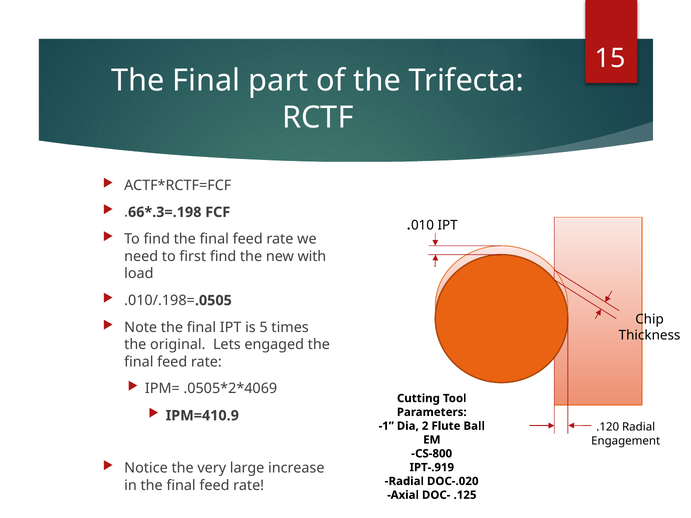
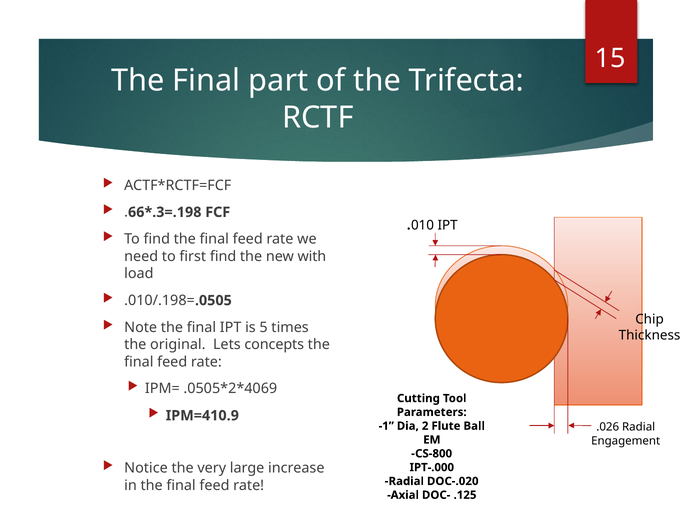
engaged: engaged -> concepts (274, 345)
.120: .120 -> .026 (608, 427)
IPT-.919: IPT-.919 -> IPT-.000 (432, 468)
